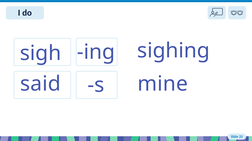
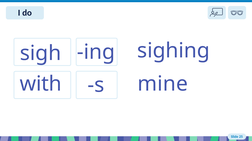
said: said -> with (41, 84)
